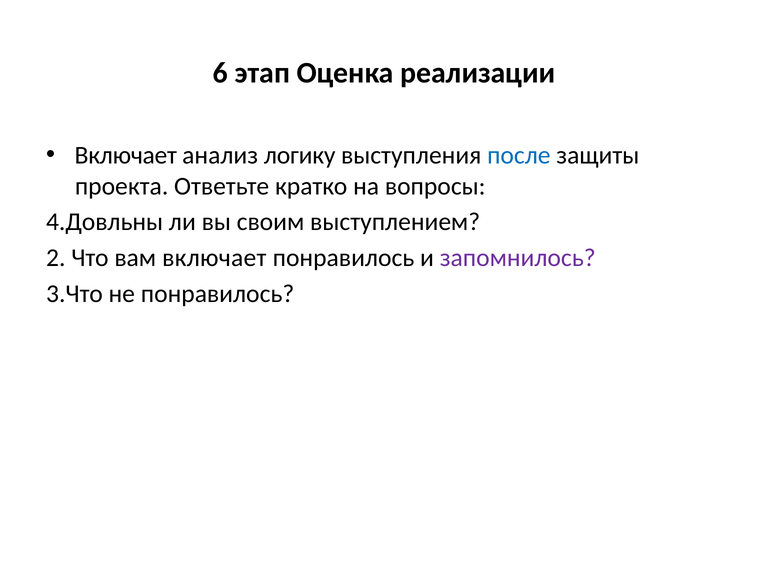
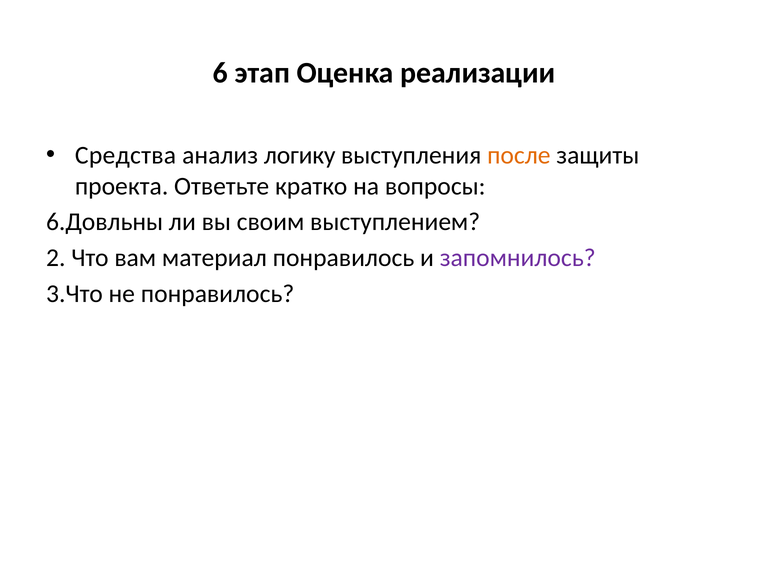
Включает: Включает -> Средства (126, 155)
после colour: blue -> orange (519, 155)
4.Довльны: 4.Довльны -> 6.Довльны (105, 222)
вам включает: включает -> материал (214, 258)
